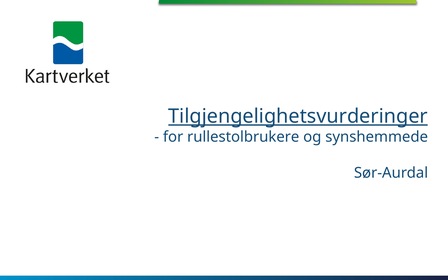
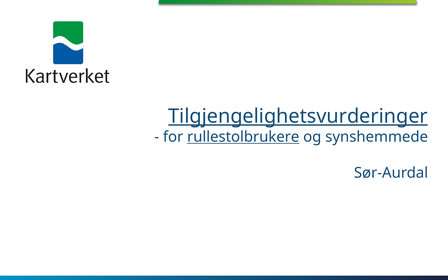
rullestolbrukere underline: none -> present (243, 137)
